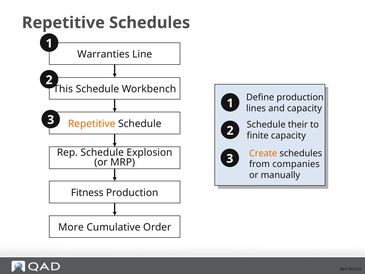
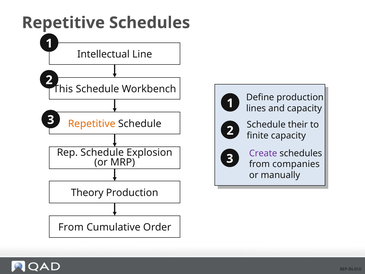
Warranties: Warranties -> Intellectual (103, 54)
Create colour: orange -> purple (263, 153)
Fitness: Fitness -> Theory (87, 193)
More: More -> From (71, 227)
